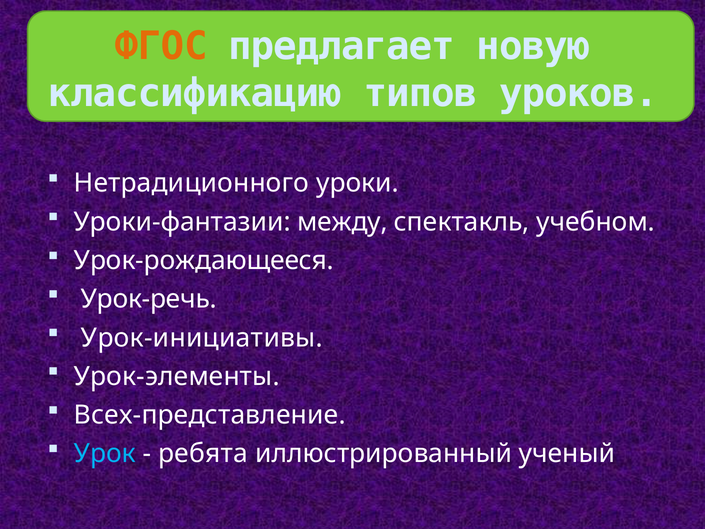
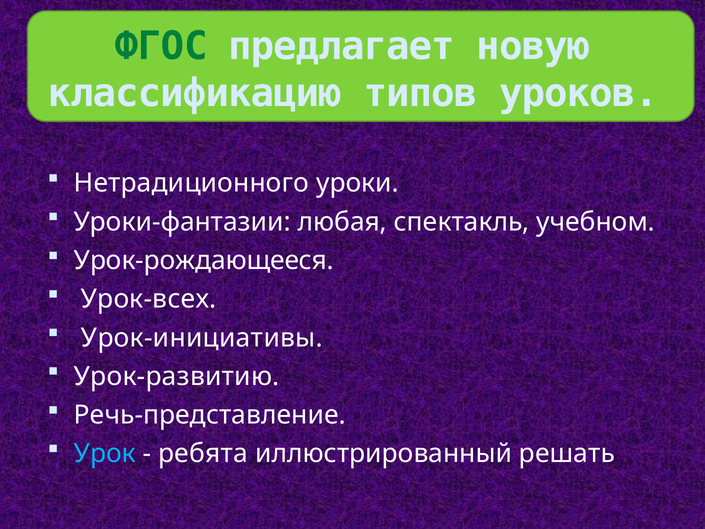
ФГОС colour: orange -> green (161, 46)
между: между -> любая (342, 222)
Урок-речь: Урок-речь -> Урок-всех (149, 299)
Урок-элементы: Урок-элементы -> Урок-развитию (177, 376)
Всех-представление: Всех-представление -> Речь-представление (210, 415)
ученый: ученый -> решать (567, 453)
